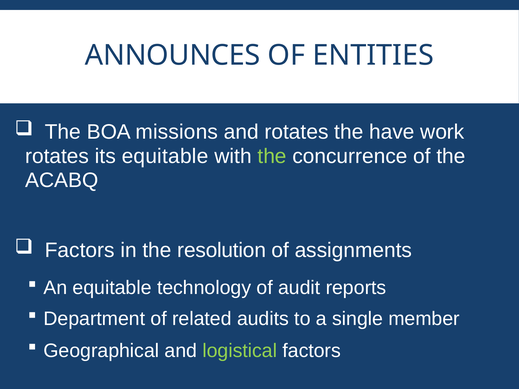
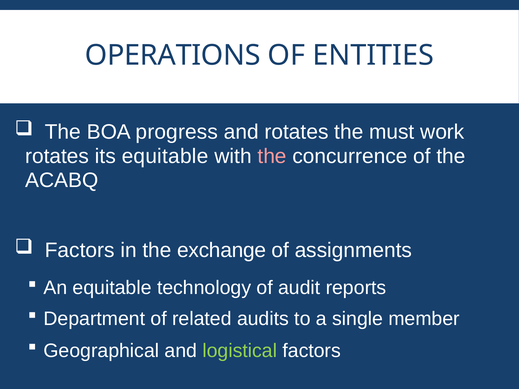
ANNOUNCES: ANNOUNCES -> OPERATIONS (173, 56)
missions: missions -> progress (177, 132)
have: have -> must (392, 132)
the colour: light green -> pink (272, 156)
resolution: resolution -> exchange (222, 251)
